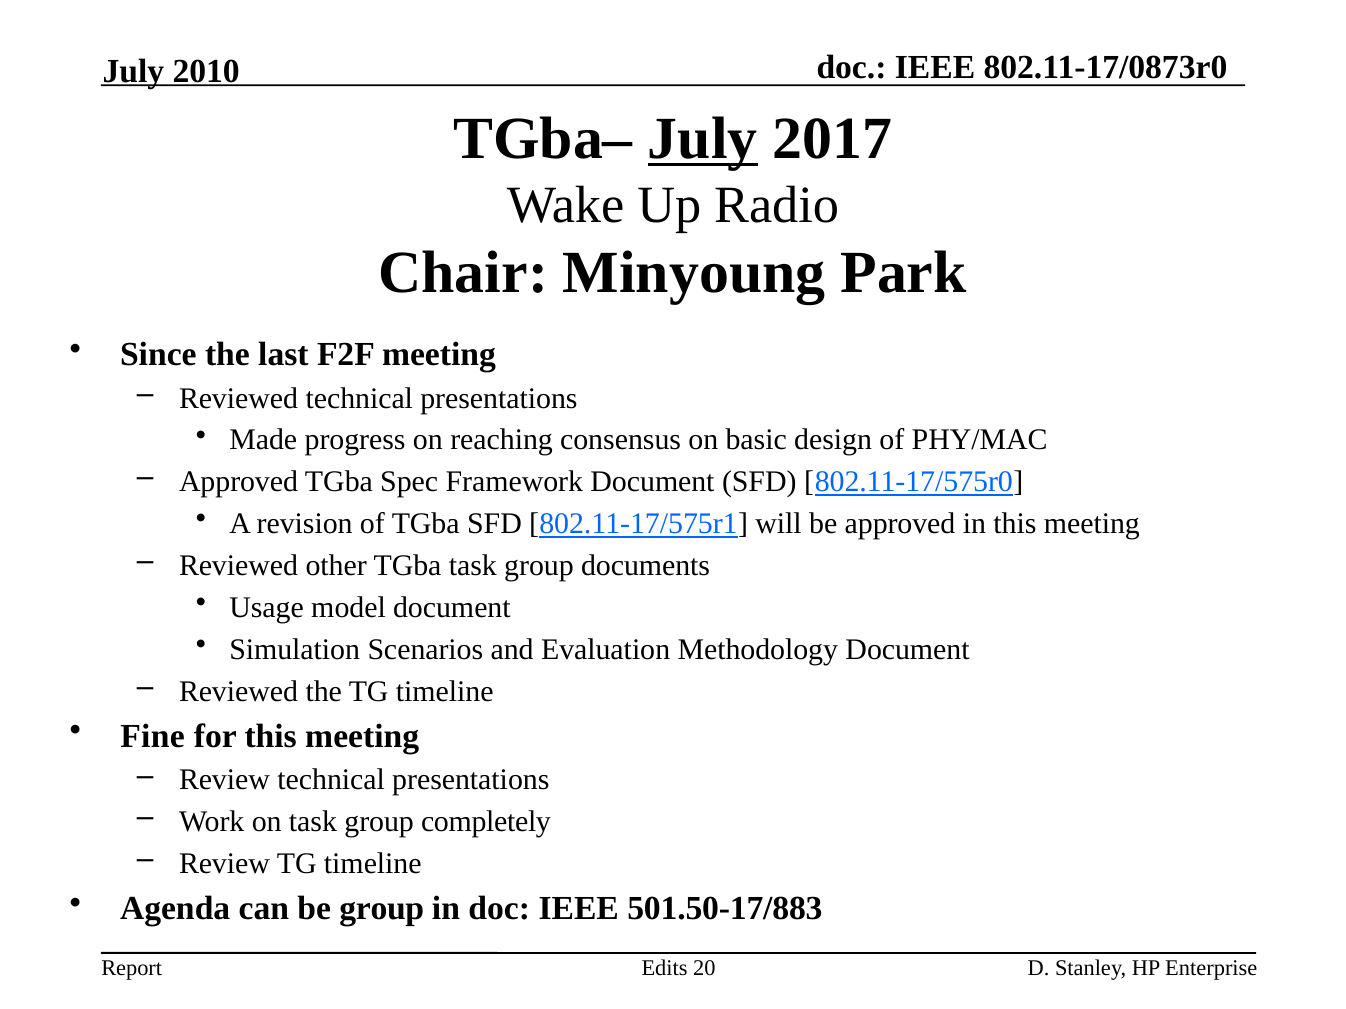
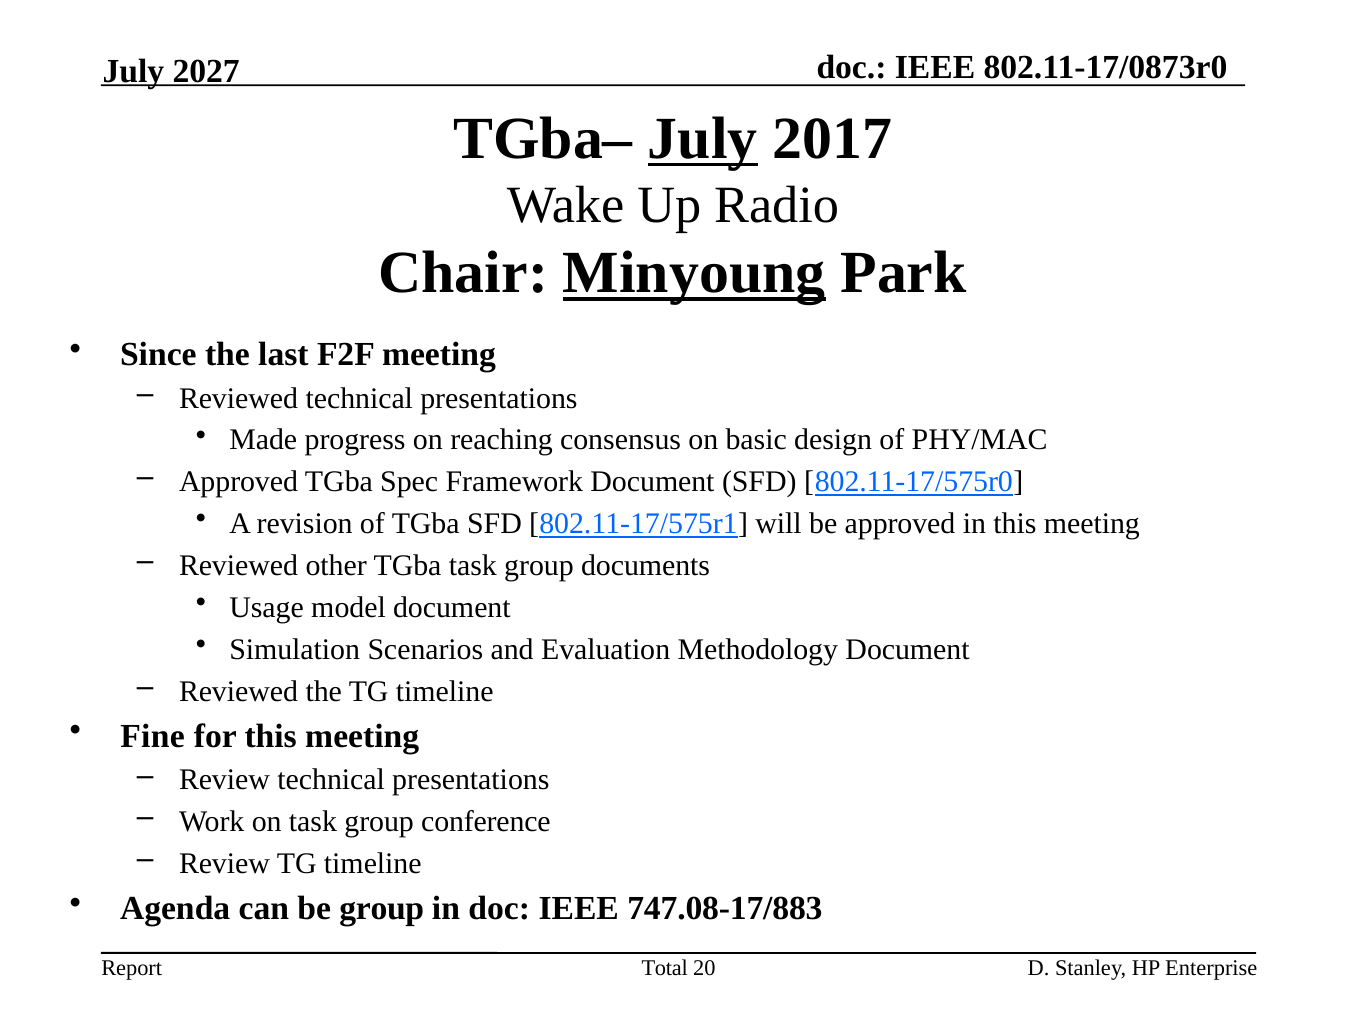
2010: 2010 -> 2027 (206, 72)
Minyoung underline: none -> present (694, 273)
completely: completely -> conference (486, 822)
501.50-17/883: 501.50-17/883 -> 747.08-17/883 (725, 909)
Edits: Edits -> Total (665, 968)
